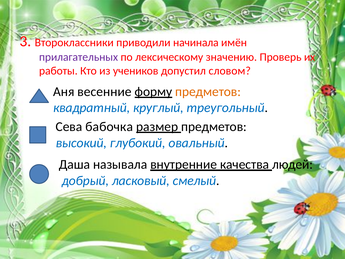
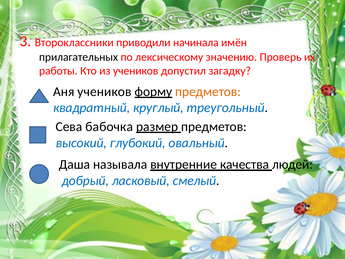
прилагательных colour: purple -> black (79, 57)
словом: словом -> загадку (230, 71)
Аня весенние: весенние -> учеников (104, 92)
